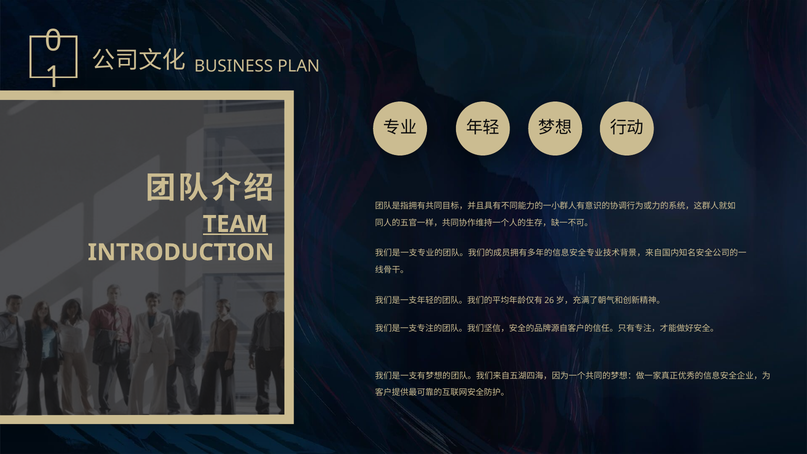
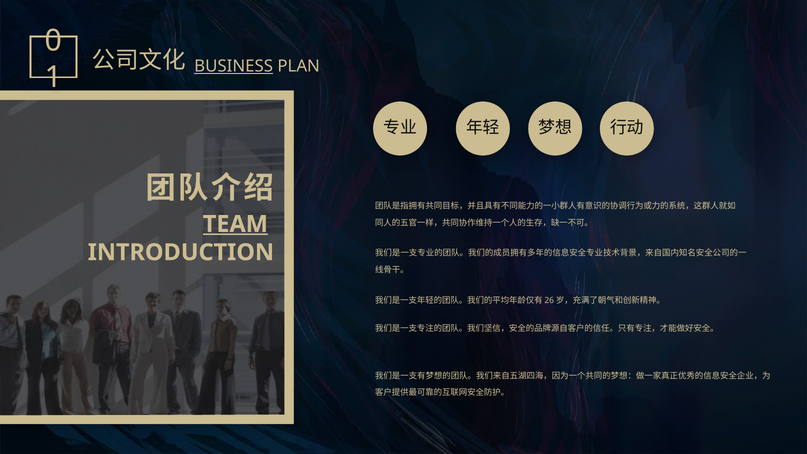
BUSINESS underline: none -> present (234, 66)
